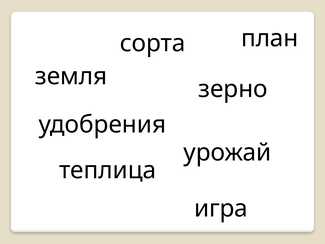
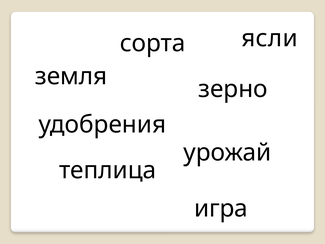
план: план -> ясли (270, 38)
